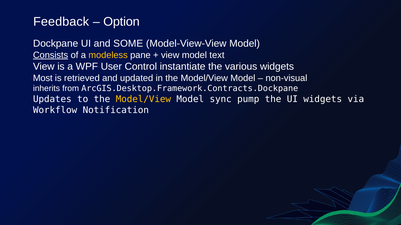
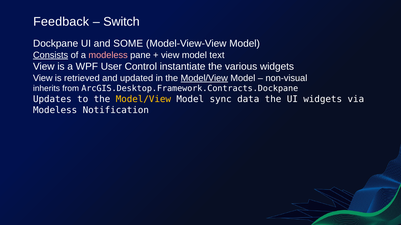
Option: Option -> Switch (121, 22)
modeless colour: yellow -> pink (108, 55)
Most: Most -> View (43, 78)
Model/View underline: none -> present (204, 78)
pump: pump -> data (248, 99)
Workflow: Workflow -> Modeless (55, 110)
